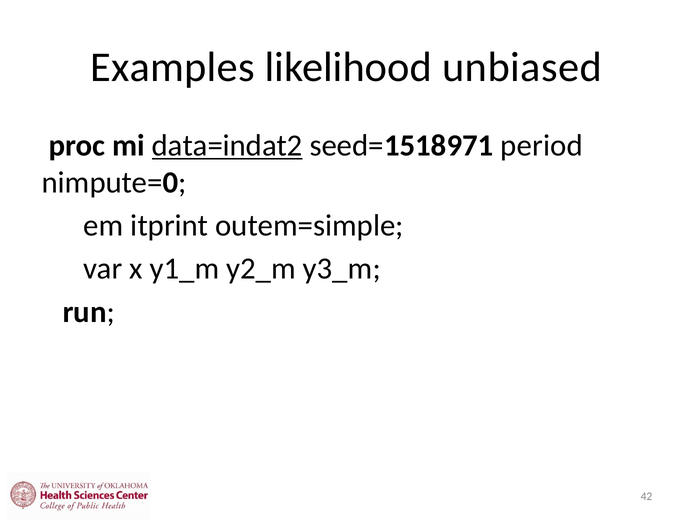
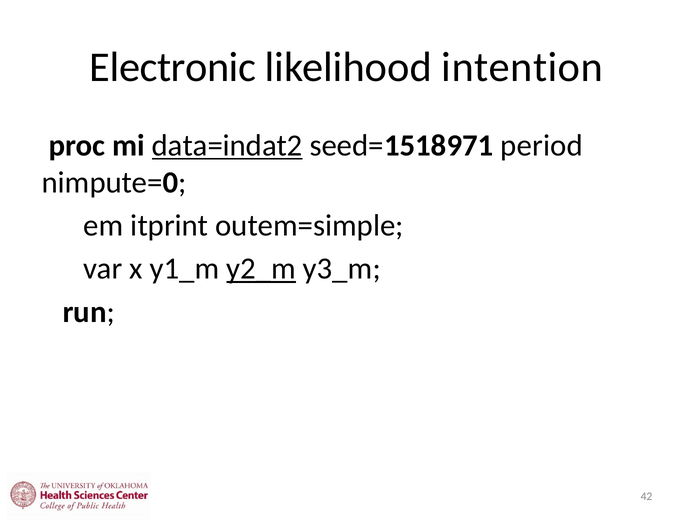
Examples: Examples -> Electronic (173, 67)
unbiased: unbiased -> intention (522, 67)
y2_m underline: none -> present (261, 269)
